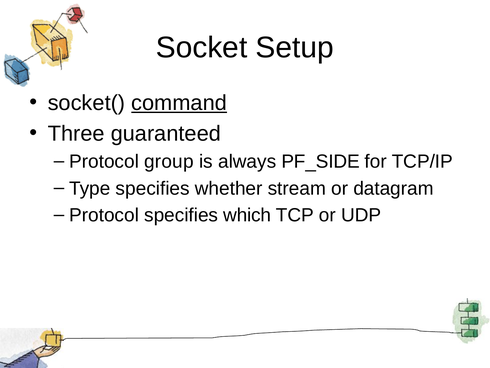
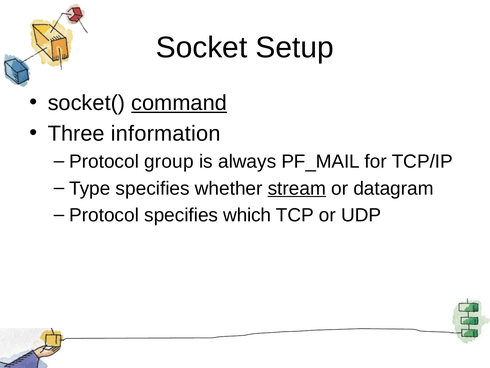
guaranteed: guaranteed -> information (166, 133)
PF_SIDE: PF_SIDE -> PF_MAIL (321, 161)
stream underline: none -> present (297, 188)
